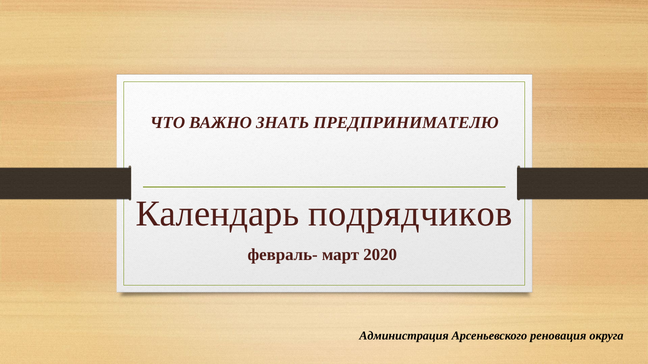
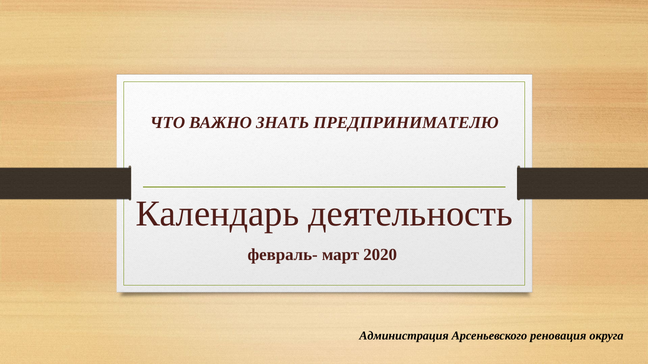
подрядчиков: подрядчиков -> деятельность (411, 214)
